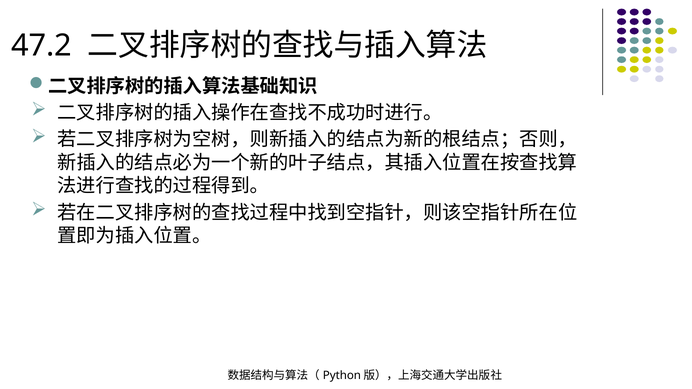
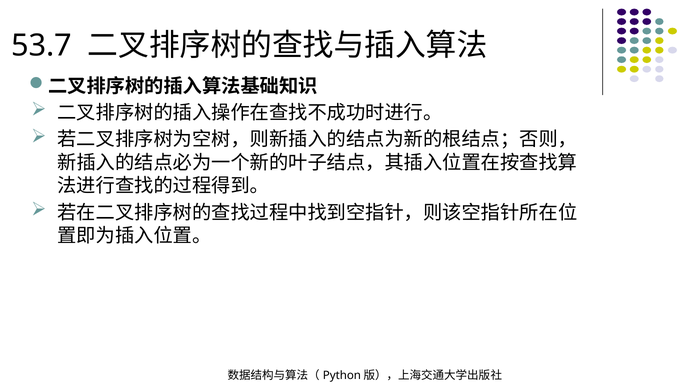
47.2: 47.2 -> 53.7 (42, 46)
